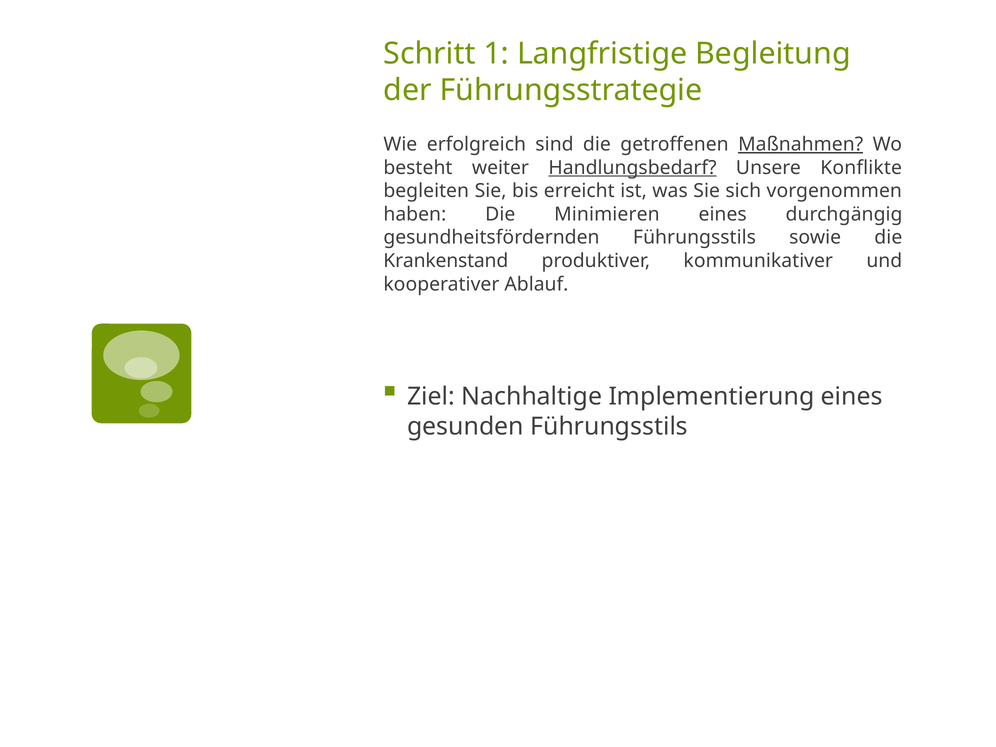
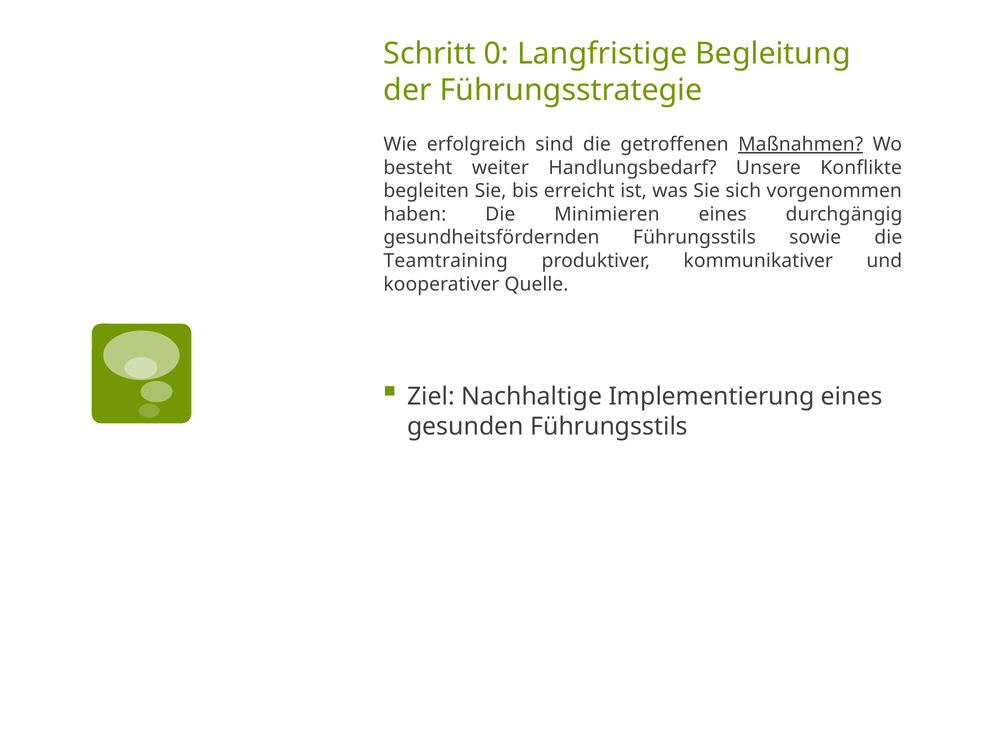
1: 1 -> 0 (496, 54)
Handlungsbedarf underline: present -> none (632, 168)
Krankenstand: Krankenstand -> Teamtraining (446, 261)
Ablauf: Ablauf -> Quelle (536, 284)
